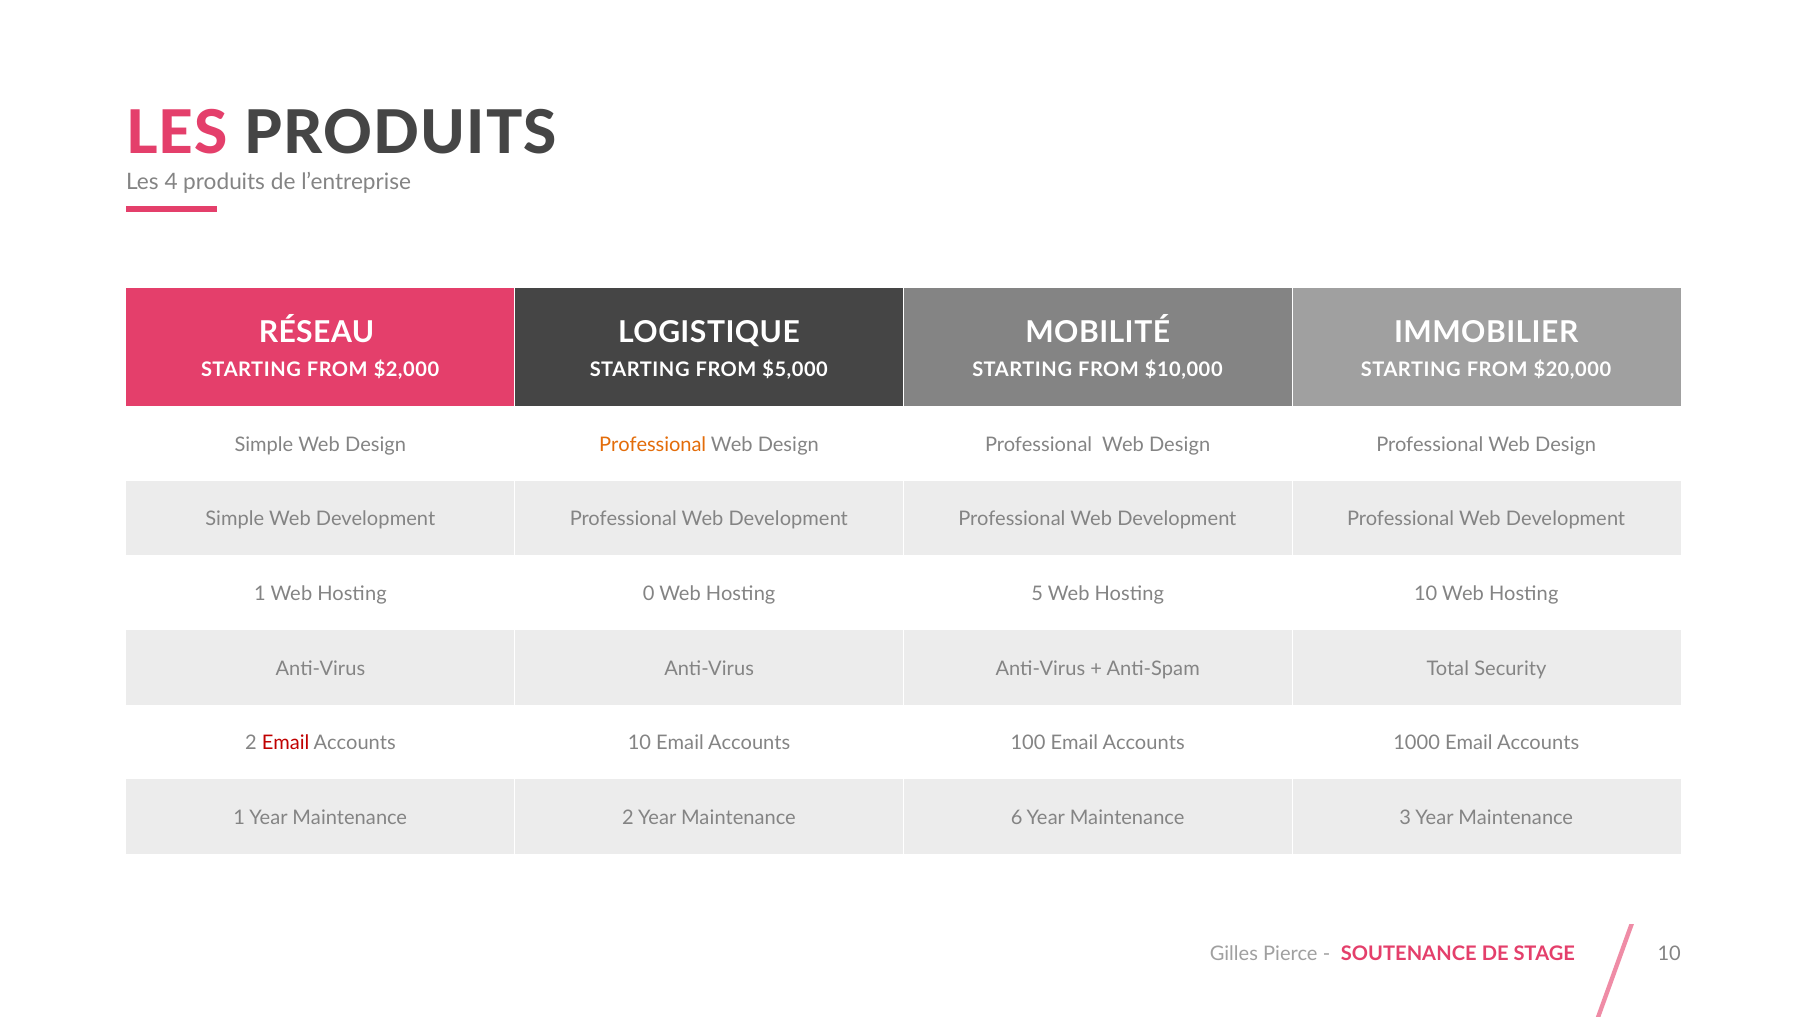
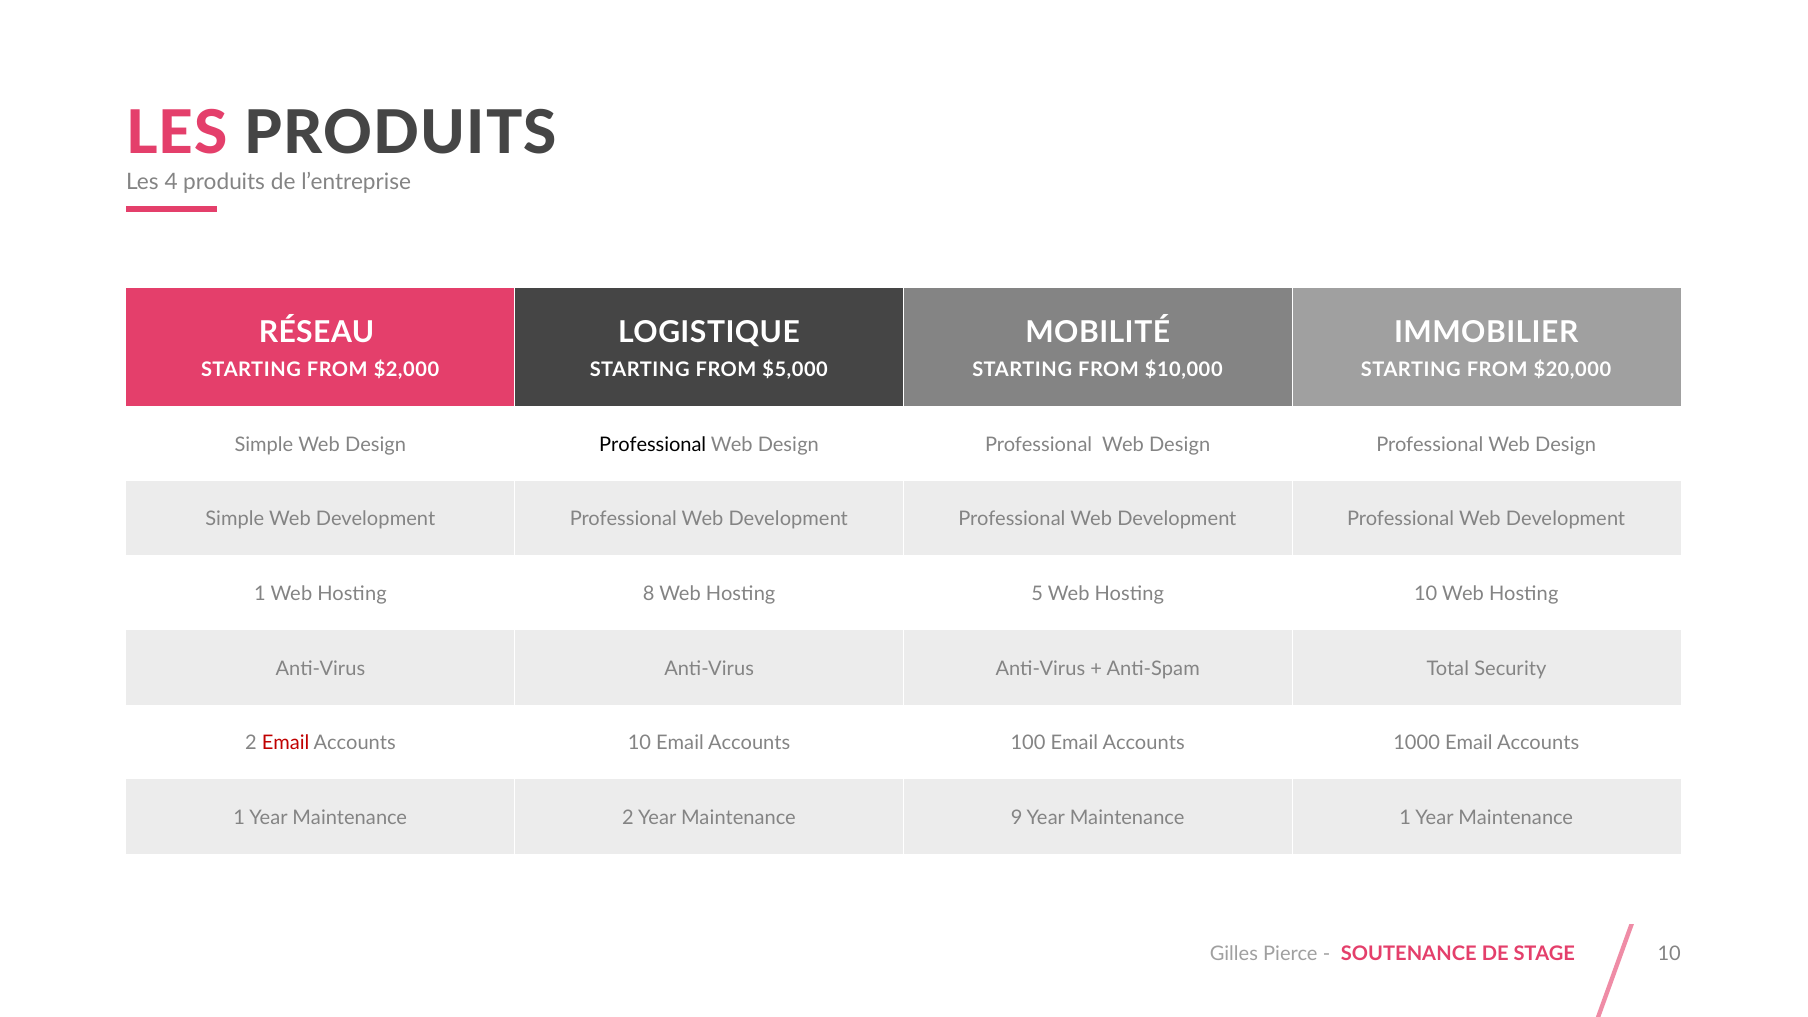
Professional colour: orange -> black (653, 445)
0: 0 -> 8 (649, 594)
6: 6 -> 9 (1017, 818)
Maintenance 3: 3 -> 1 (1405, 818)
